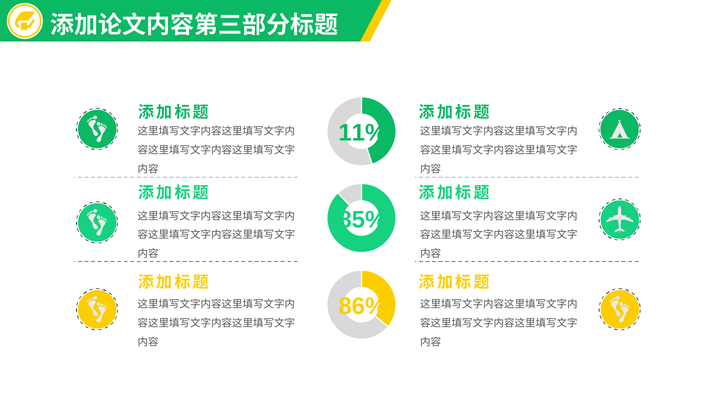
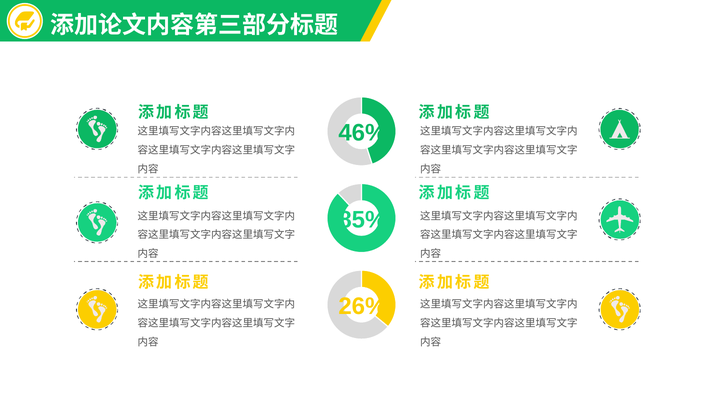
11%: 11% -> 46% (362, 133)
86%: 86% -> 26% (362, 307)
